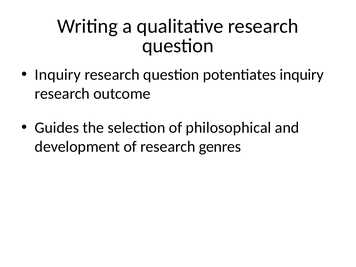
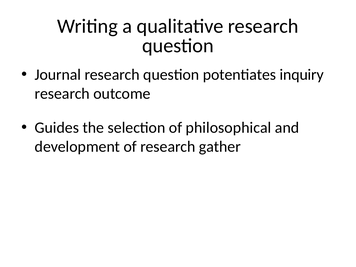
Inquiry: Inquiry -> Journal (58, 75)
genres: genres -> gather (220, 147)
